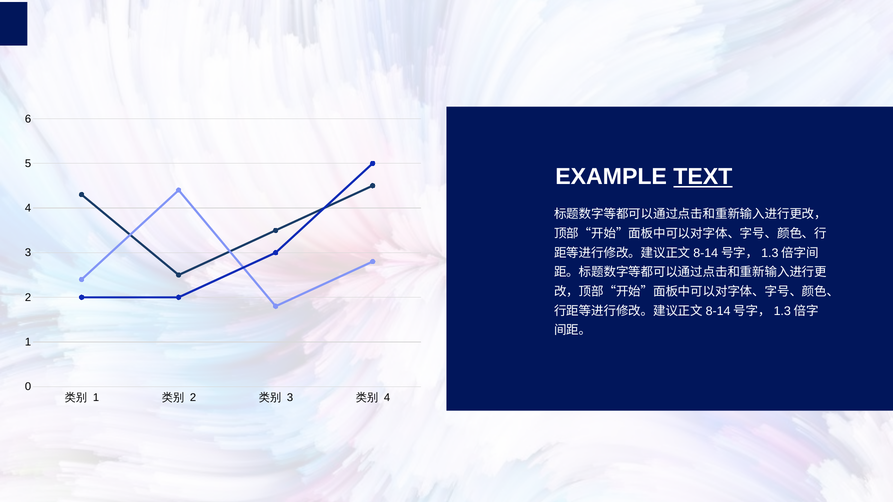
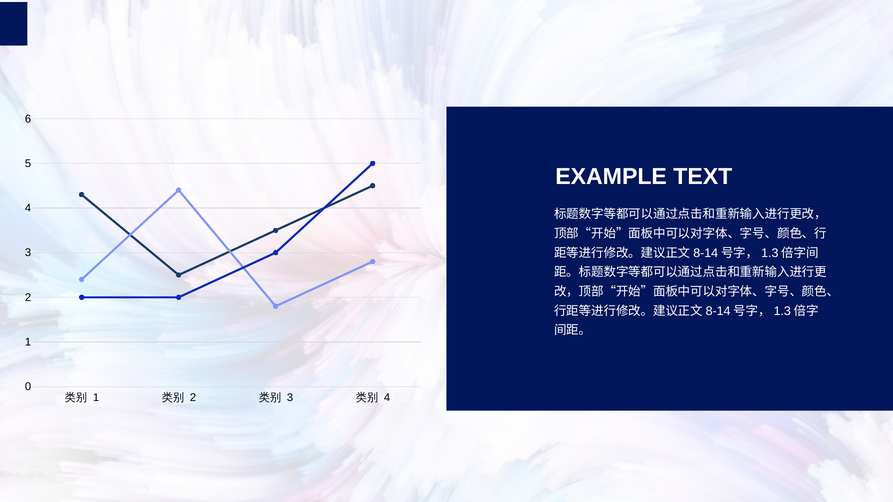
TEXT underline: present -> none (703, 177)
